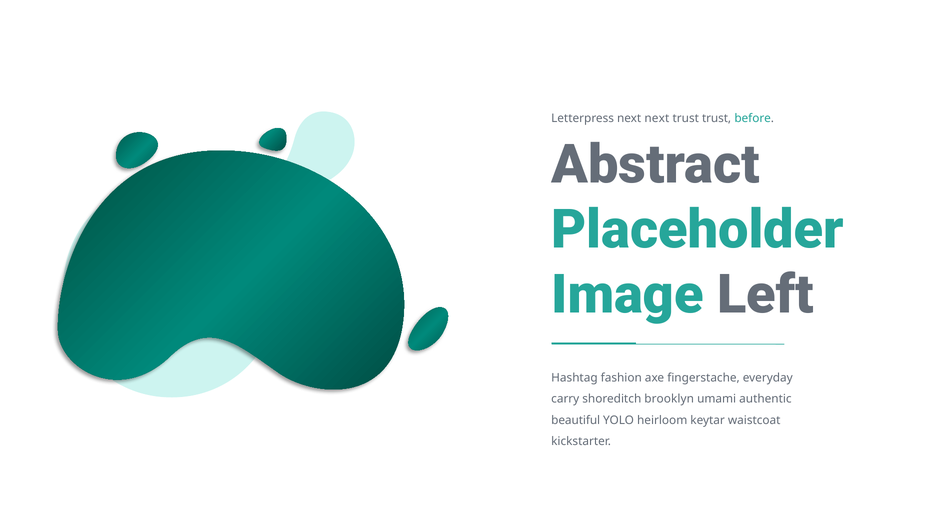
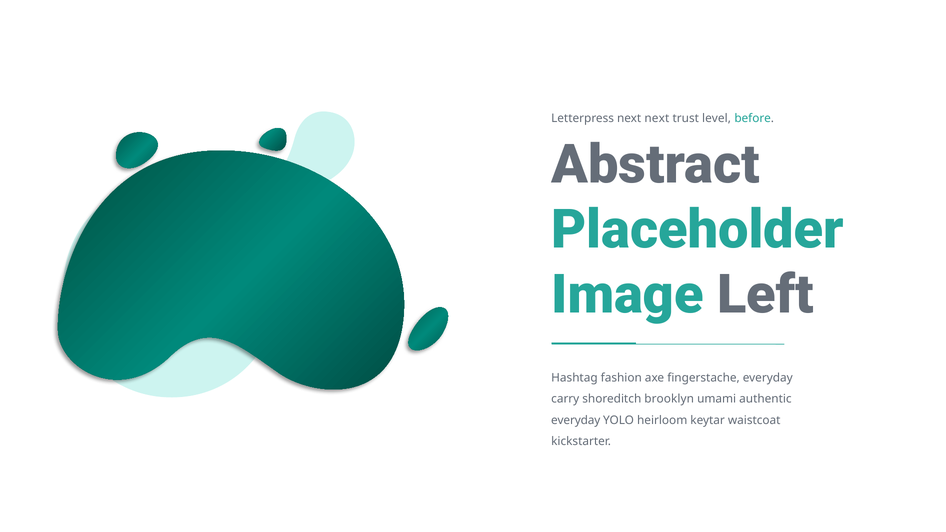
trust trust: trust -> level (716, 119)
beautiful: beautiful -> everyday (576, 420)
